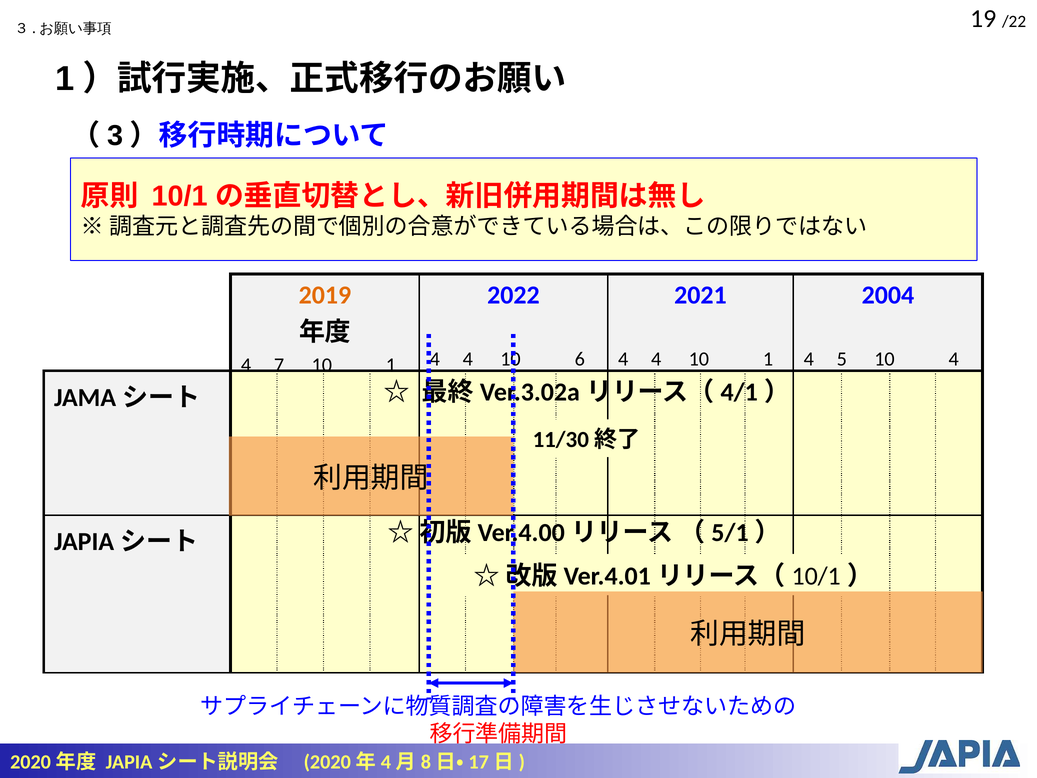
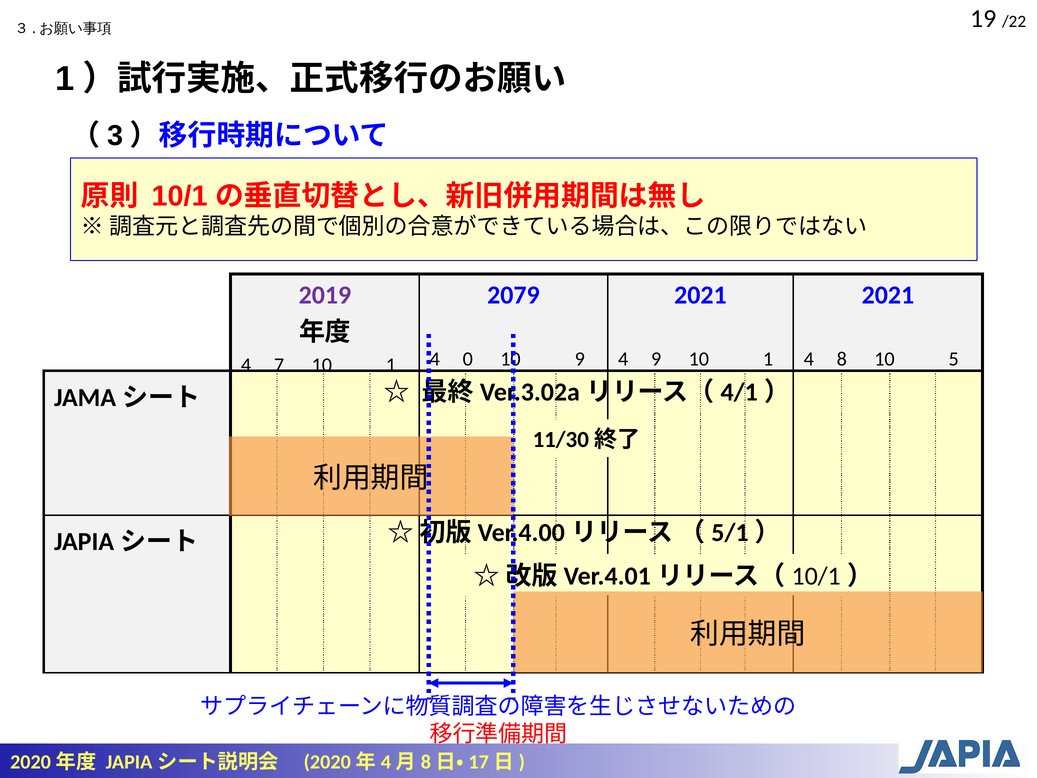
2019 colour: orange -> purple (325, 295)
2022: 2022 -> 2079 (513, 295)
2004: 2004 -> 2021 (888, 295)
4: 4 -> 0 (468, 359)
6: 6 -> 9 (580, 359)
4: 4 -> 9 (656, 359)
5: 5 -> 8 (842, 359)
10 4: 4 -> 5 (954, 359)
